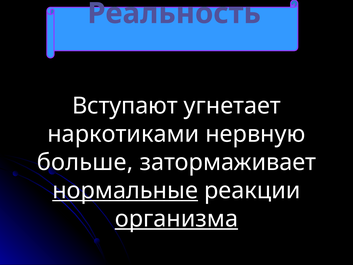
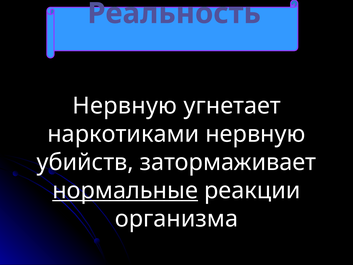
Вступают: Вступают -> Нервную (125, 106)
больше: больше -> убийств (85, 162)
организма underline: present -> none (176, 219)
